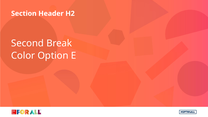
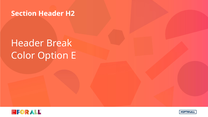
Second: Second -> Header (28, 43)
